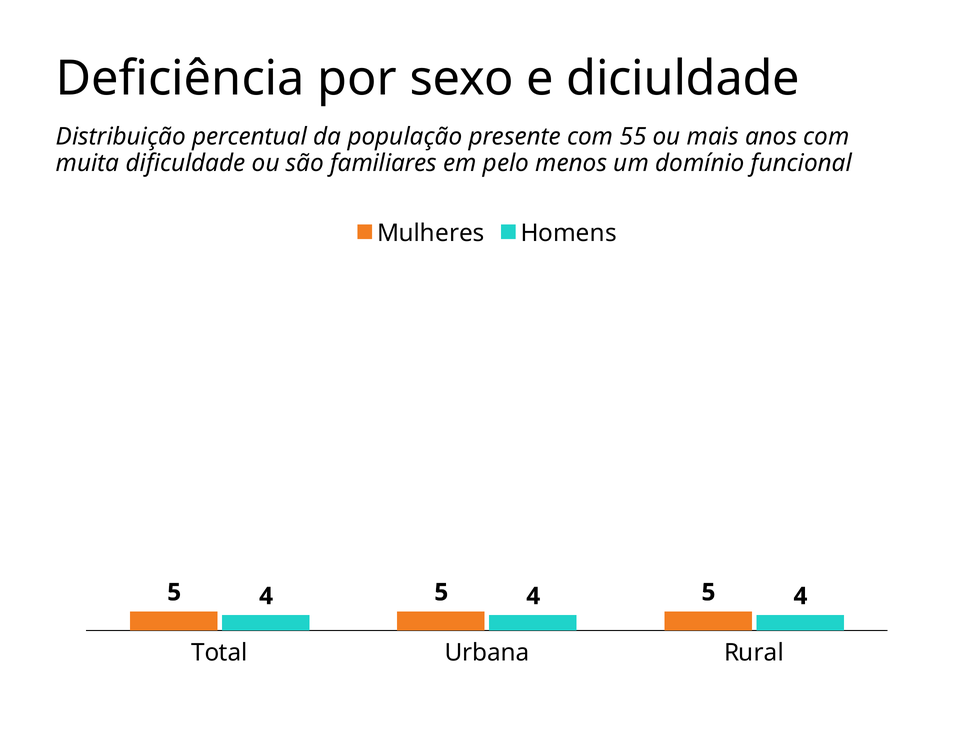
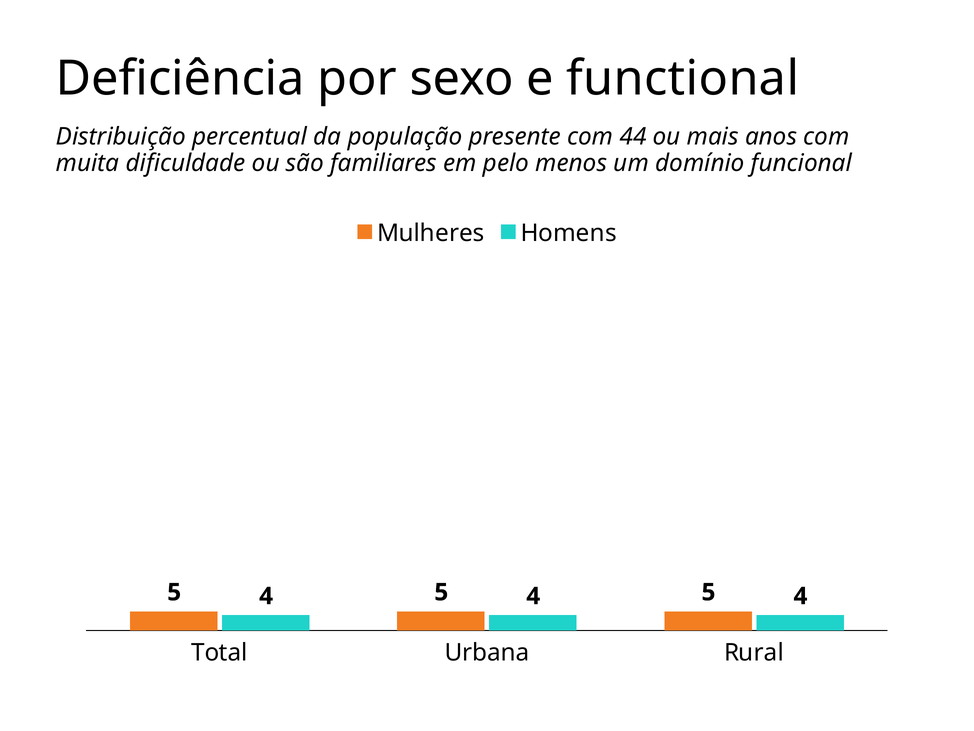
diciuldade: diciuldade -> functional (683, 79)
55: 55 -> 44 (633, 137)
